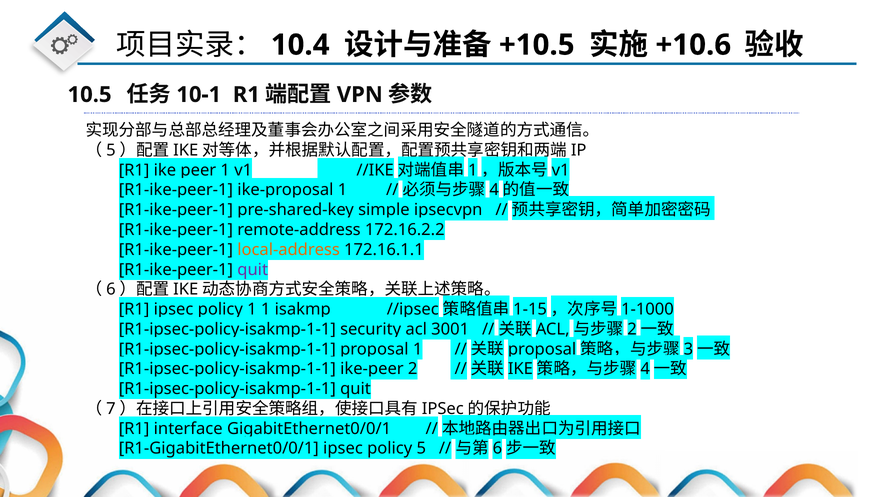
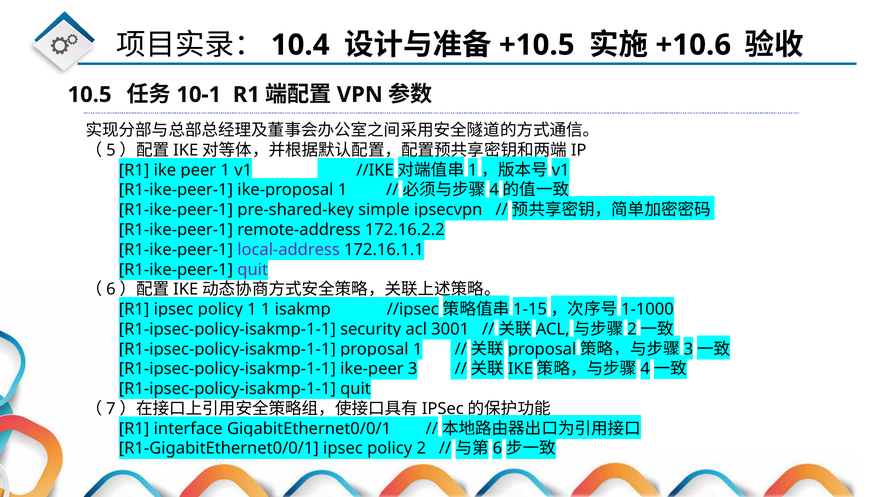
local-address colour: orange -> purple (289, 250)
2: 2 -> 3 (413, 369)
5: 5 -> 2 (421, 449)
